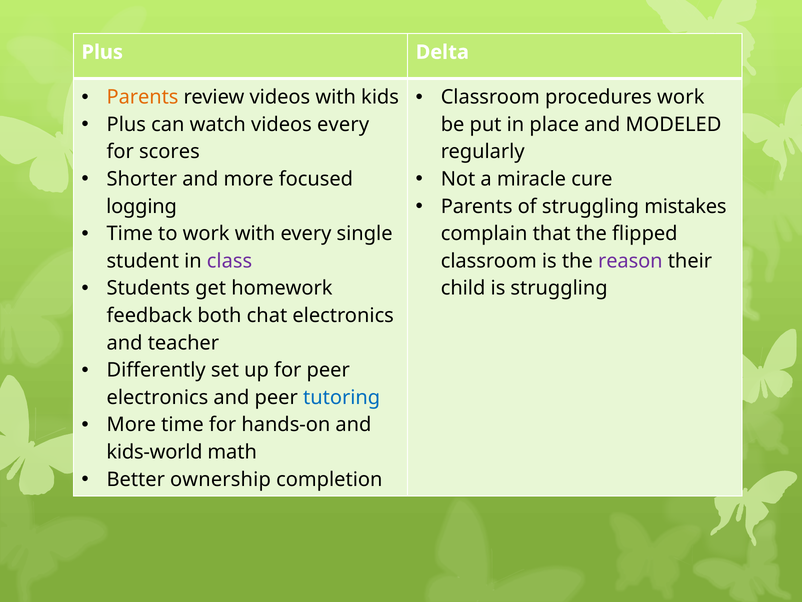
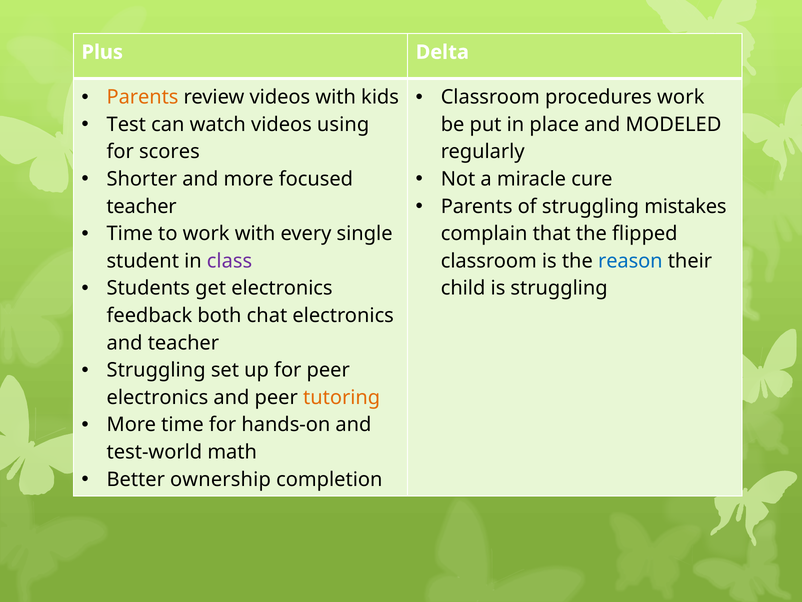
Plus: Plus -> Test (126, 124)
videos every: every -> using (343, 124)
logging: logging -> teacher (142, 206)
reason colour: purple -> blue (630, 261)
get homework: homework -> electronics (282, 288)
Differently: Differently -> Struggling (156, 370)
tutoring colour: blue -> orange (342, 397)
kids-world: kids-world -> test-world (154, 452)
